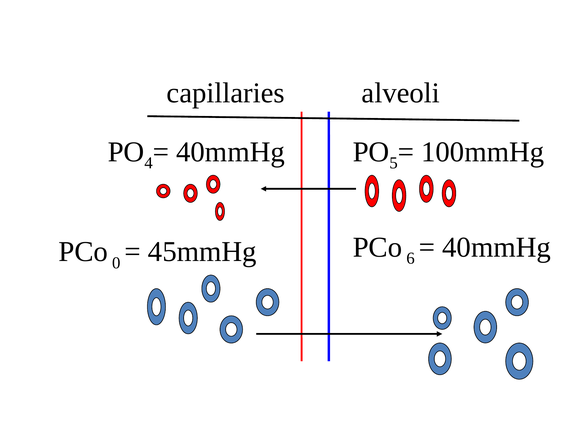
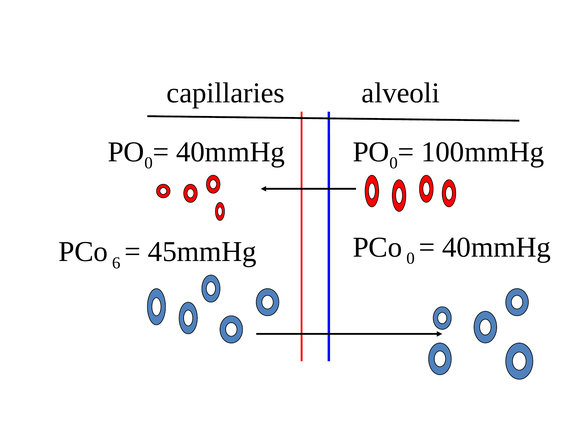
4: 4 -> 0 (149, 163)
5: 5 -> 0 (394, 163)
PCo 6: 6 -> 0 (411, 258)
0: 0 -> 6 (116, 263)
